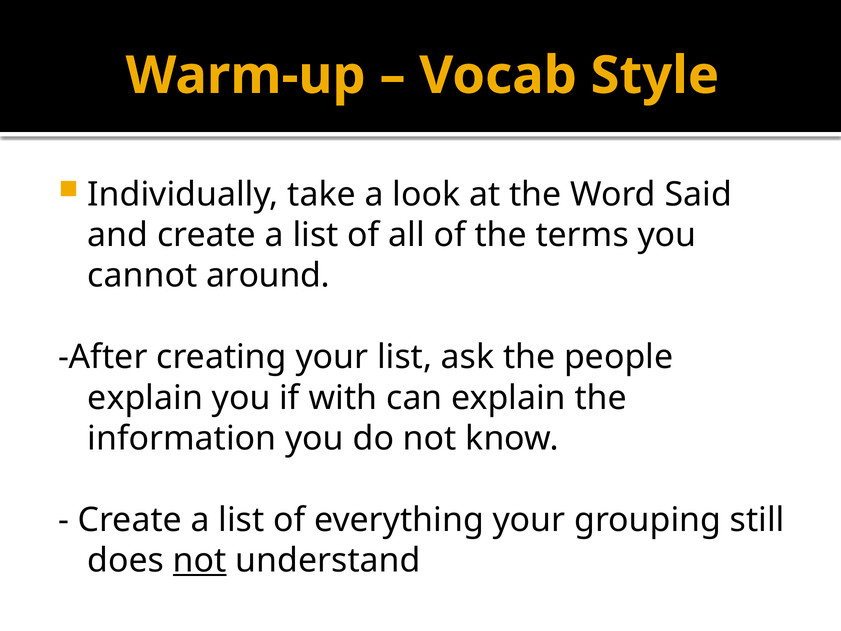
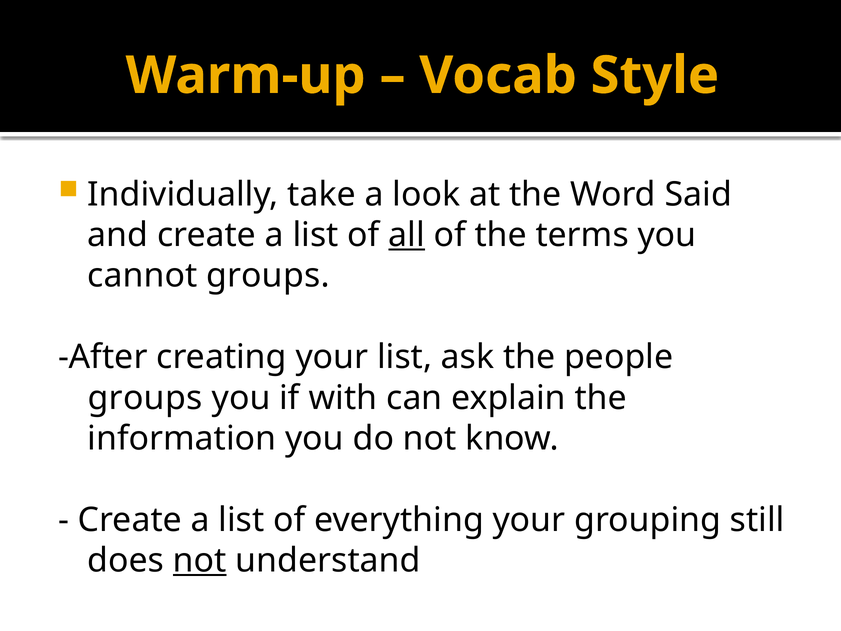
all underline: none -> present (407, 235)
cannot around: around -> groups (268, 276)
explain: explain -> groups (145, 398)
